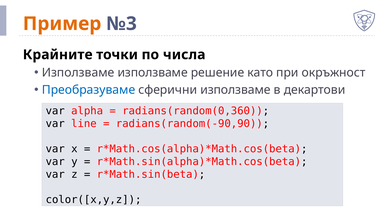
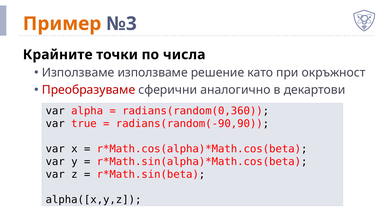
Преобразуваме colour: blue -> red (89, 90)
сферични използваме: използваме -> аналогично (235, 90)
line: line -> true (84, 124)
color([x,y,z: color([x,y,z -> alpha([x,y,z (94, 200)
